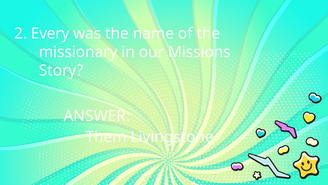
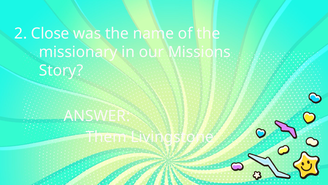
Every: Every -> Close (50, 33)
